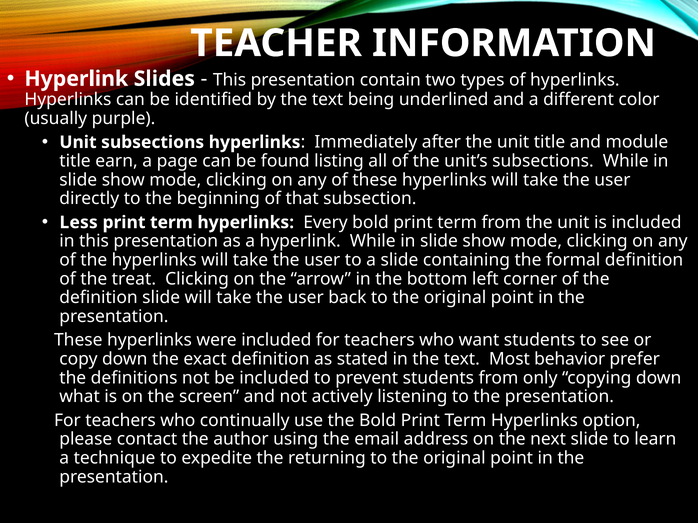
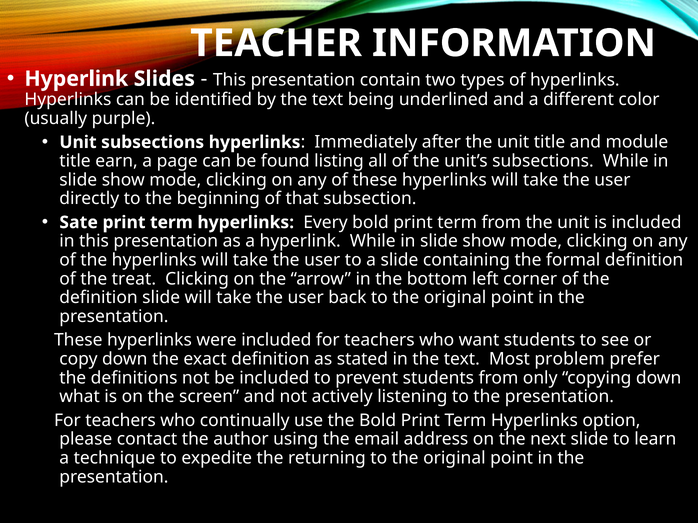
Less: Less -> Sate (79, 223)
behavior: behavior -> problem (570, 359)
